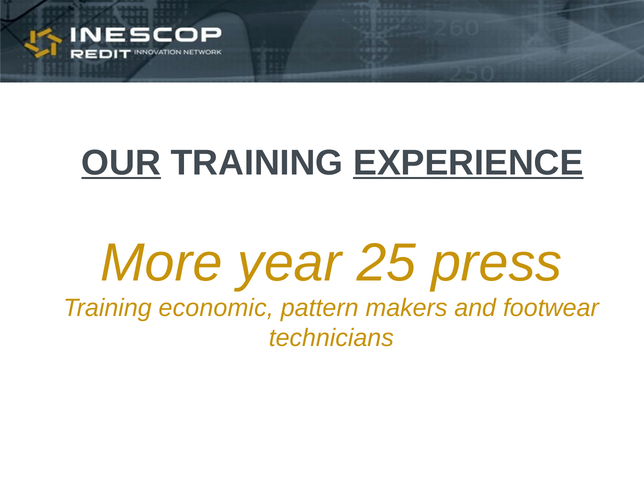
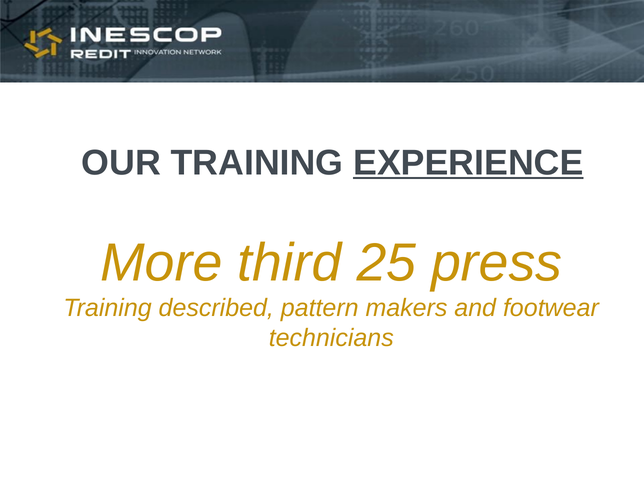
OUR underline: present -> none (121, 163)
year: year -> third (289, 263)
economic: economic -> described (216, 308)
